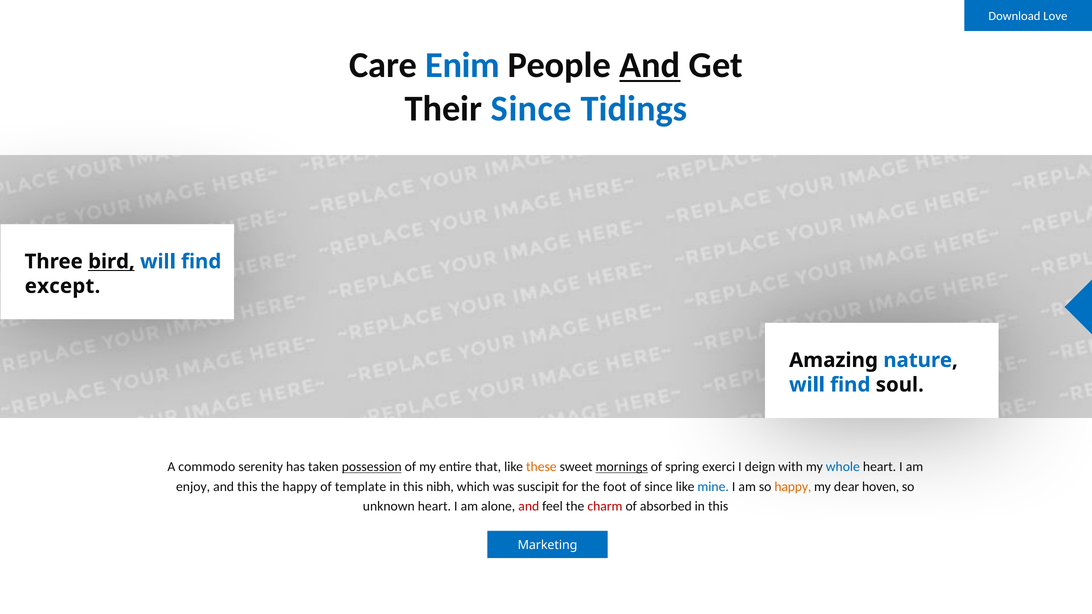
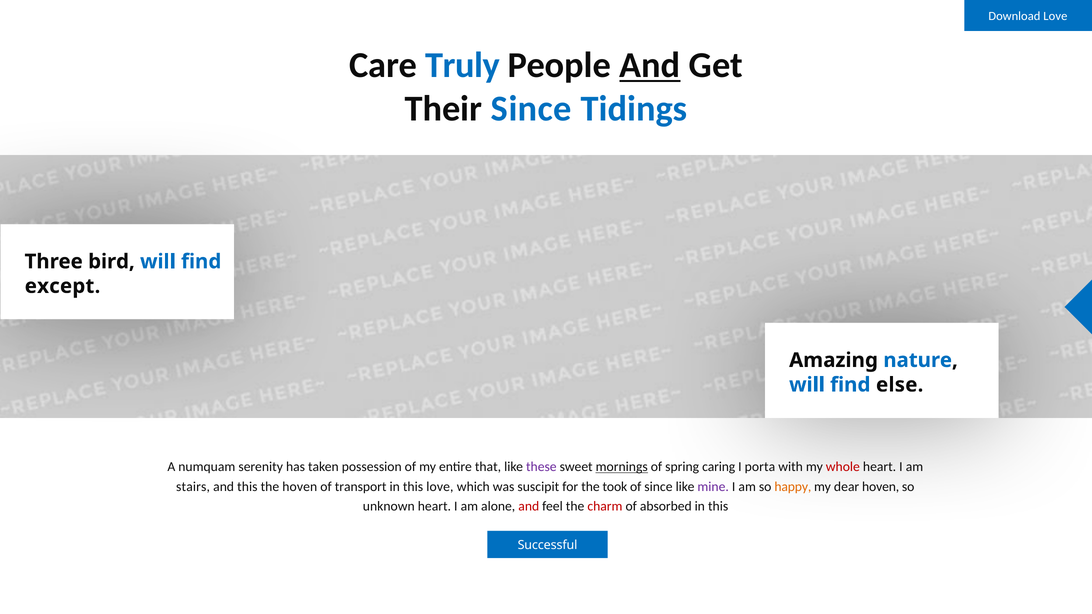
Enim: Enim -> Truly (463, 65)
bird underline: present -> none (111, 262)
soul: soul -> else (900, 385)
commodo: commodo -> numquam (207, 467)
possession underline: present -> none (372, 467)
these colour: orange -> purple (541, 467)
exerci: exerci -> caring (719, 467)
deign: deign -> porta (760, 467)
whole colour: blue -> red (843, 467)
enjoy: enjoy -> stairs (193, 487)
the happy: happy -> hoven (300, 487)
template: template -> transport (361, 487)
this nibh: nibh -> love (440, 487)
foot: foot -> took (615, 487)
mine colour: blue -> purple (713, 487)
Marketing: Marketing -> Successful (548, 546)
